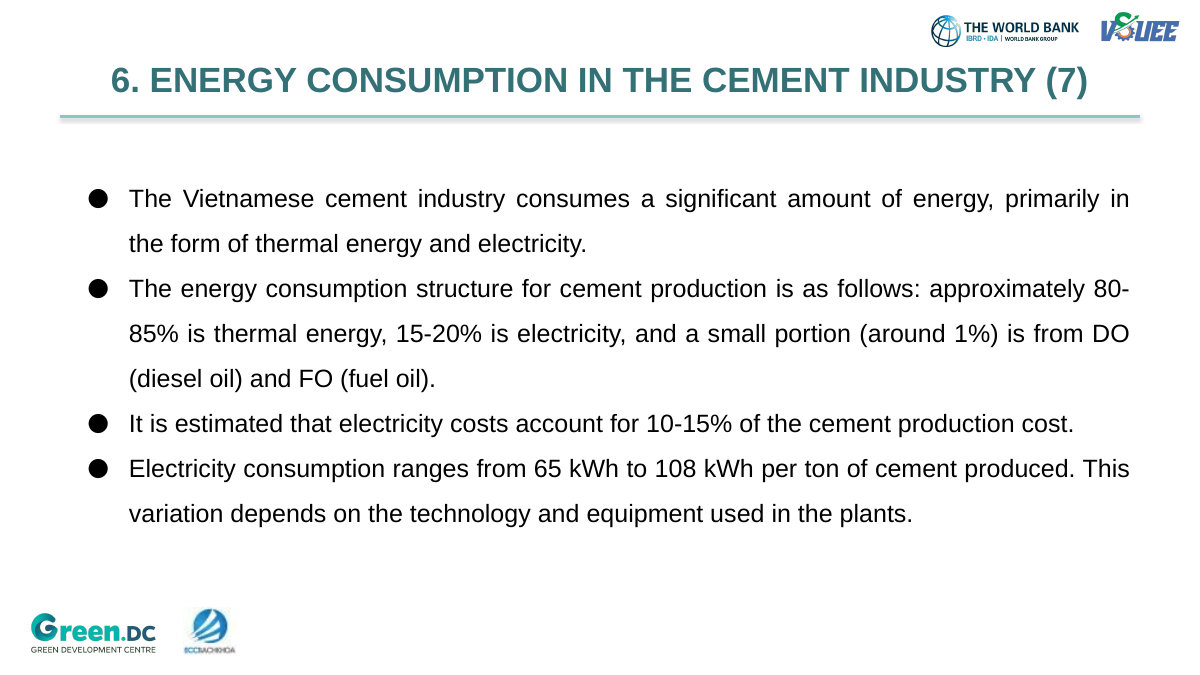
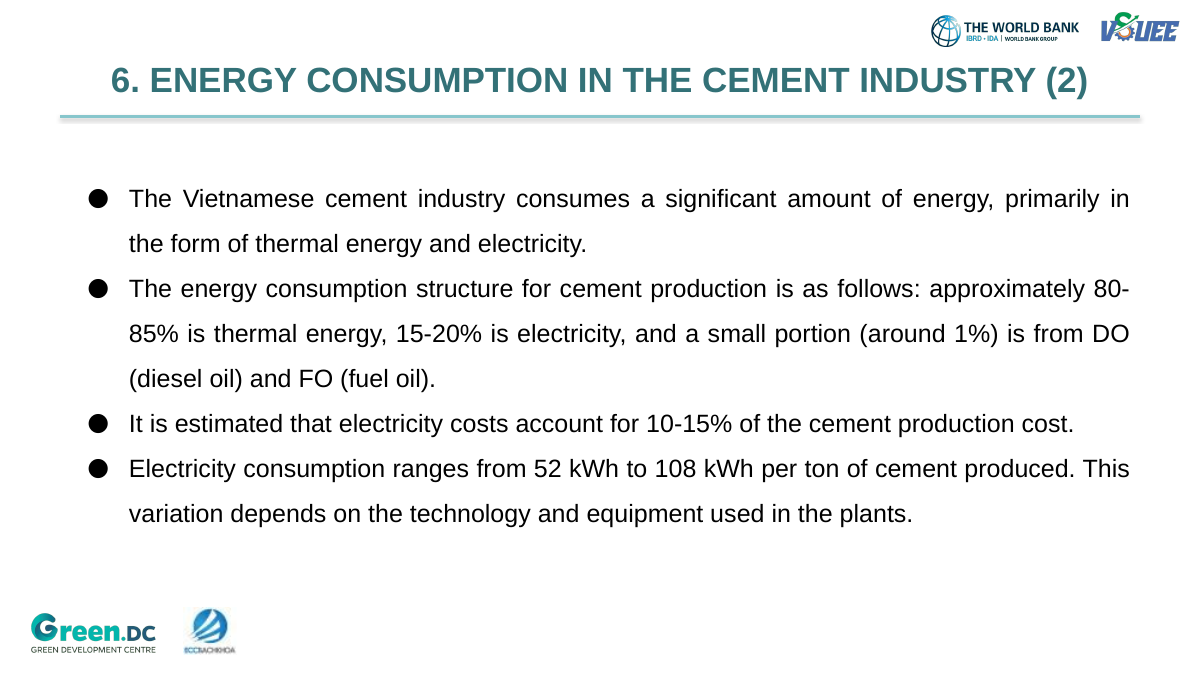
7: 7 -> 2 (1067, 81)
65: 65 -> 52 (548, 469)
